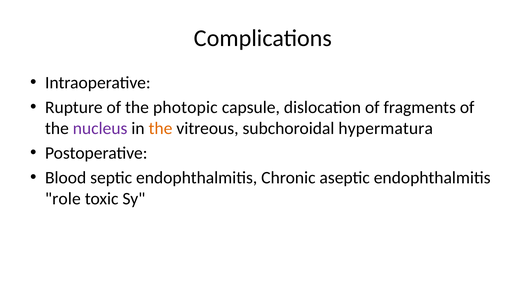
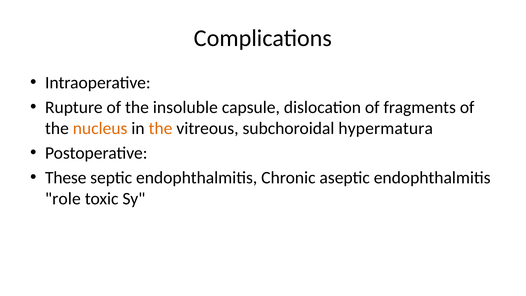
photopic: photopic -> insoluble (185, 107)
nucleus colour: purple -> orange (100, 128)
Blood: Blood -> These (66, 177)
